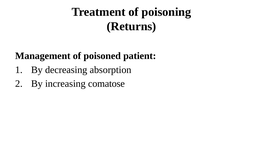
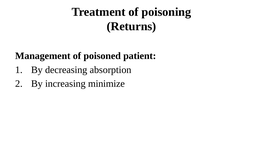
comatose: comatose -> minimize (106, 84)
